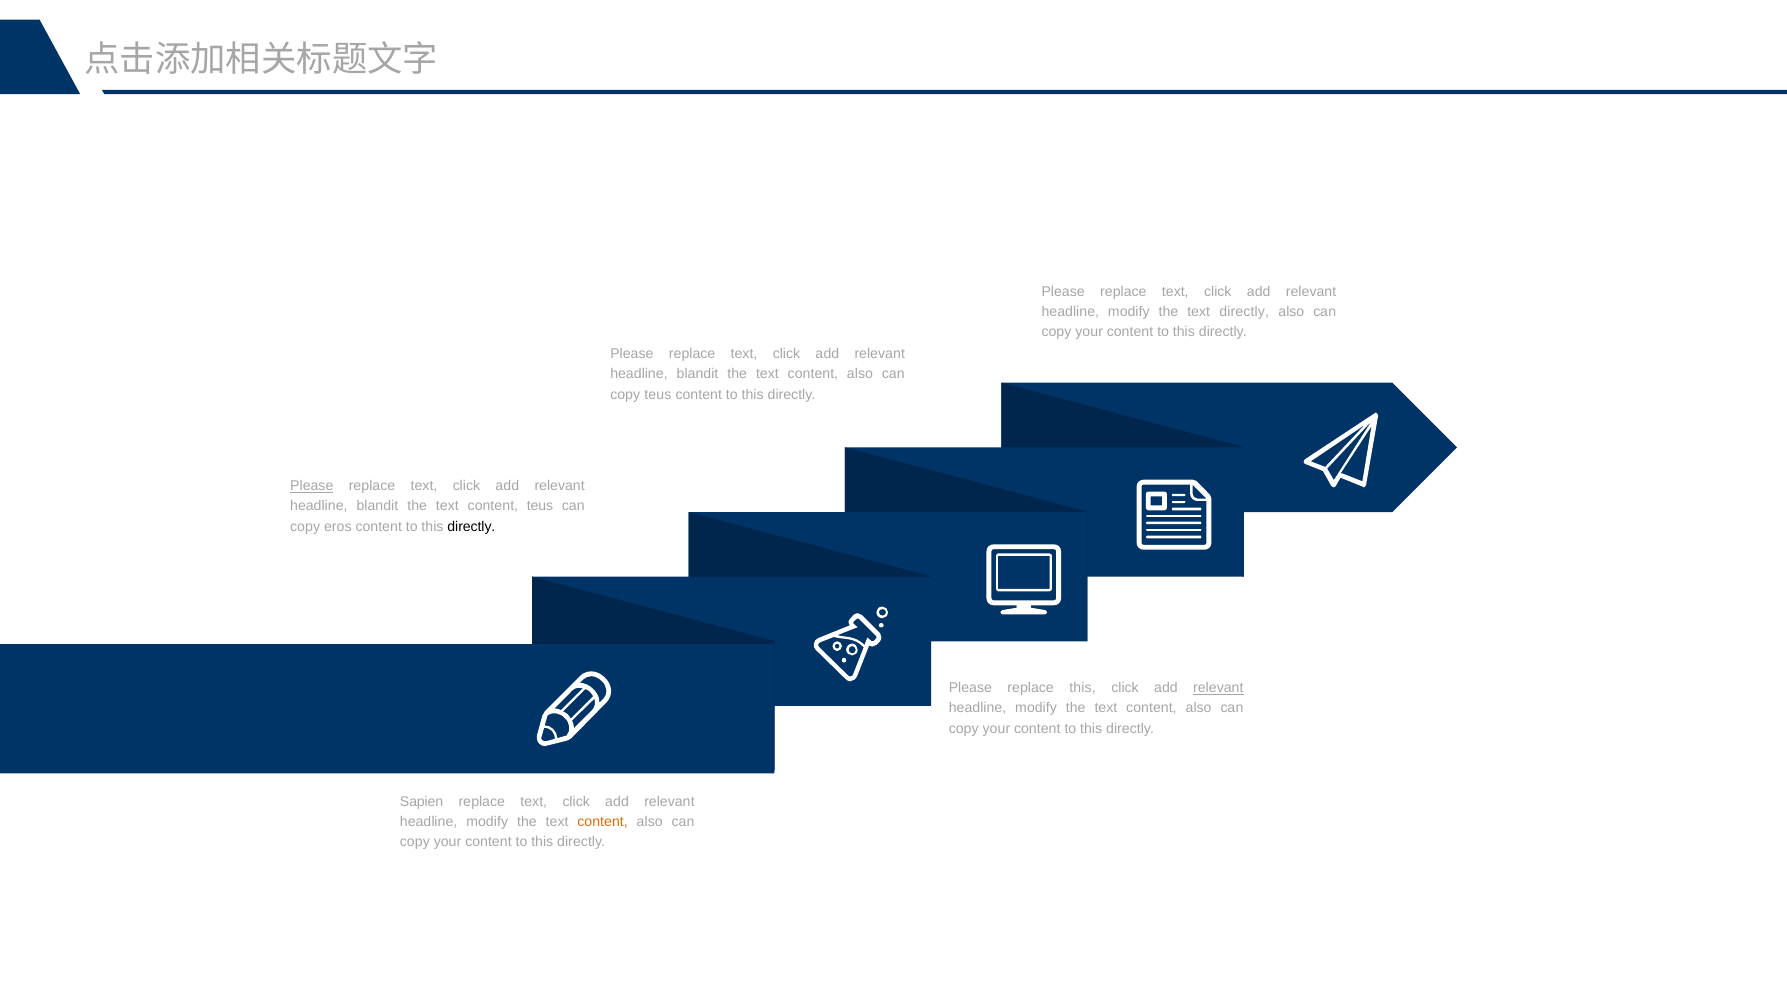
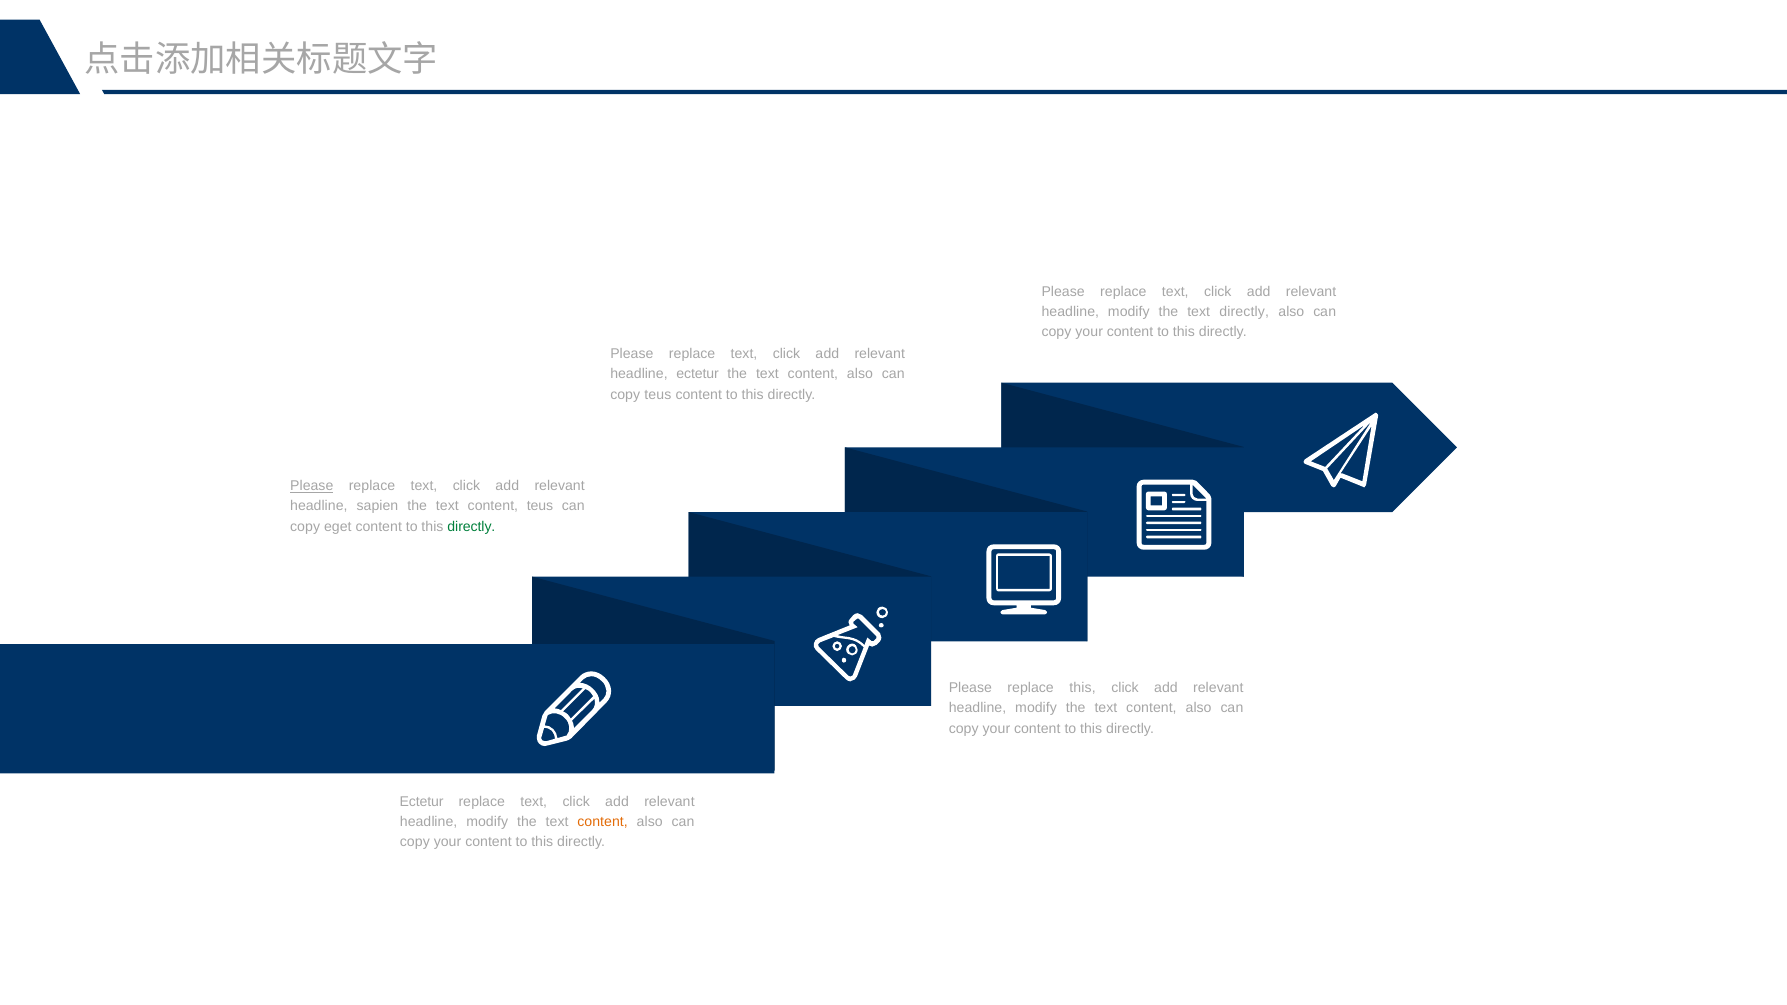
blandit: blandit -> ectetur (698, 374)
blandit: blandit -> sapien (377, 506)
eros: eros -> eget (338, 527)
directly colour: black -> green (471, 527)
relevant underline: present -> none (1218, 688)
Sapien: Sapien -> Ectetur (422, 802)
